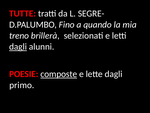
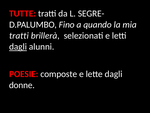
treno: treno -> tratti (19, 36)
composte underline: present -> none (59, 74)
primo: primo -> donne (22, 85)
